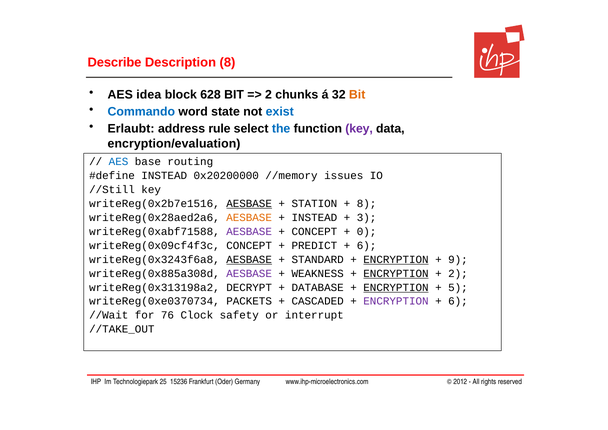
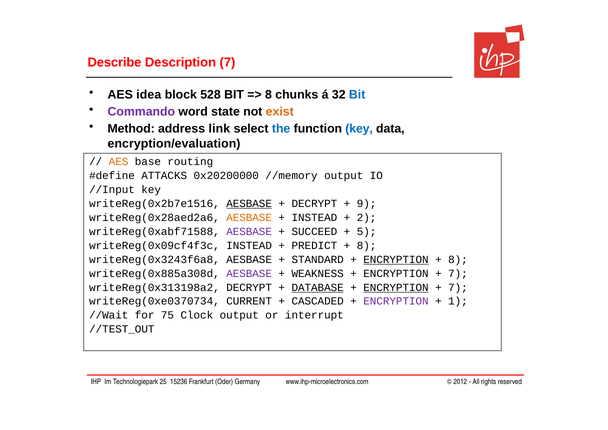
Description 8: 8 -> 7 (228, 63)
628: 628 -> 528 (211, 94)
2: 2 -> 8 (268, 94)
Bit colour: orange -> blue (357, 94)
Commando colour: blue -> purple (141, 112)
exist colour: blue -> orange (280, 112)
Erlaubt: Erlaubt -> Method (131, 129)
rule: rule -> link (219, 129)
key colour: purple -> blue (359, 129)
AES colour: blue -> orange (119, 162)
INSTEAD: INSTEAD -> ATTACKS (164, 176)
//memory issues: issues -> output (344, 176)
//Still: //Still -> //Input (112, 190)
STATION: STATION -> DECRYPT (314, 204)
8: 8 -> 9 (367, 204)
3: 3 -> 2 (367, 218)
CONCEPT: CONCEPT -> SUCCEED (314, 231)
0: 0 -> 5 (367, 231)
writeReg(0x09cf4f3c CONCEPT: CONCEPT -> INSTEAD (249, 245)
6: 6 -> 8 (367, 245)
AESBASE underline: present -> none (249, 259)
9: 9 -> 8 (458, 259)
ENCRYPTION underline: present -> none (396, 273)
2: 2 -> 7 (458, 273)
DATABASE underline: none -> present (318, 287)
5: 5 -> 7 (458, 287)
PACKETS: PACKETS -> CURRENT (249, 301)
6: 6 -> 1 (458, 301)
76: 76 -> 75 (167, 315)
Clock safety: safety -> output (239, 315)
//TAKE_OUT: //TAKE_OUT -> //TEST_OUT (122, 329)
